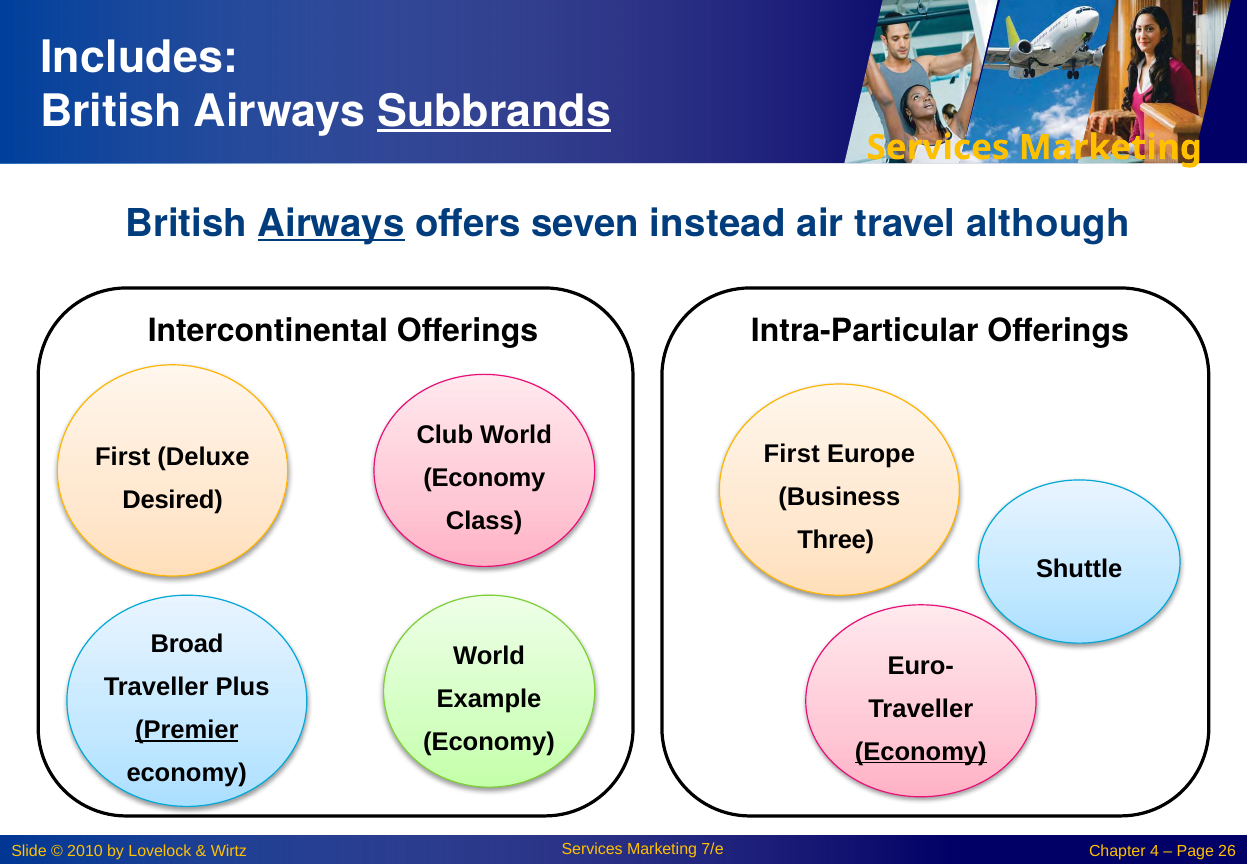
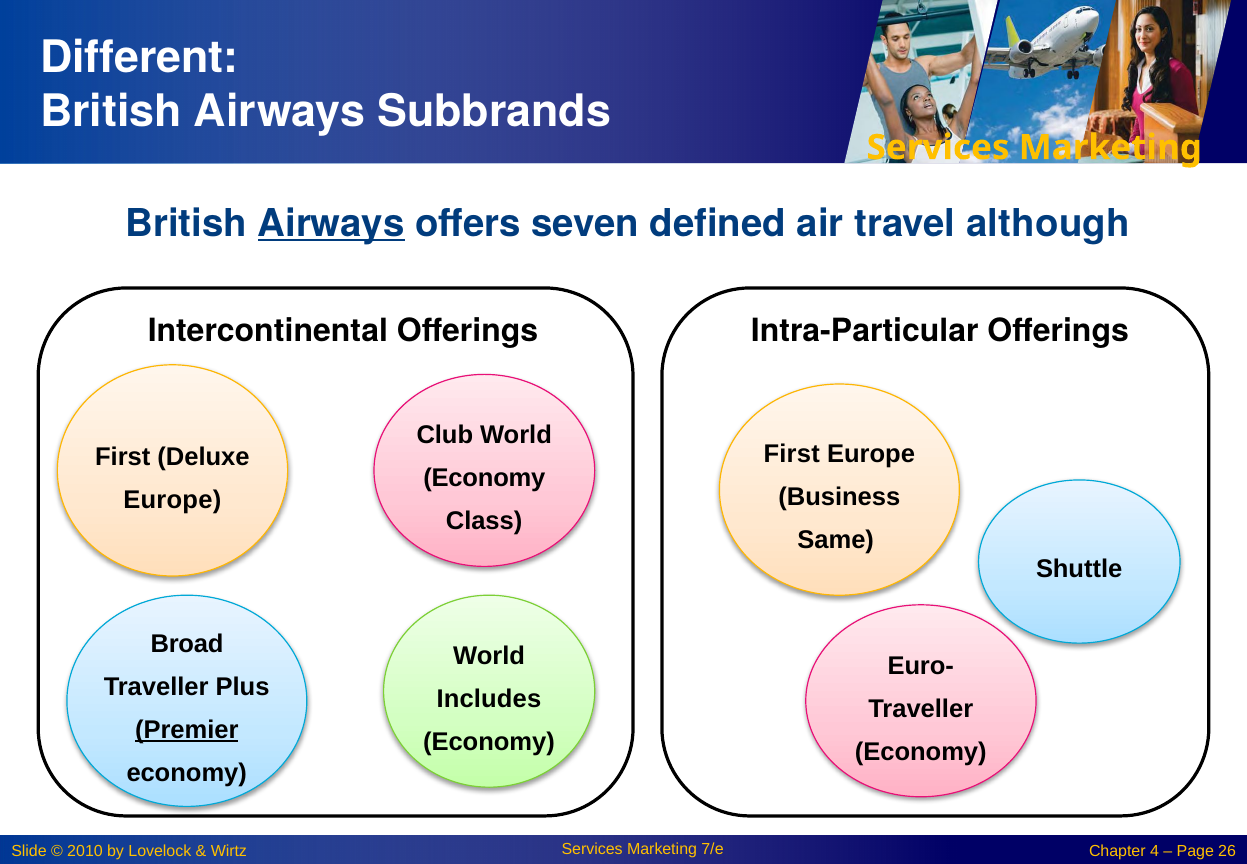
Includes: Includes -> Different (139, 58)
Subbrands underline: present -> none (494, 112)
instead: instead -> defined (718, 224)
Desired: Desired -> Europe (172, 500)
Three: Three -> Same (836, 540)
Example: Example -> Includes (489, 699)
Economy underline: present -> none (921, 751)
